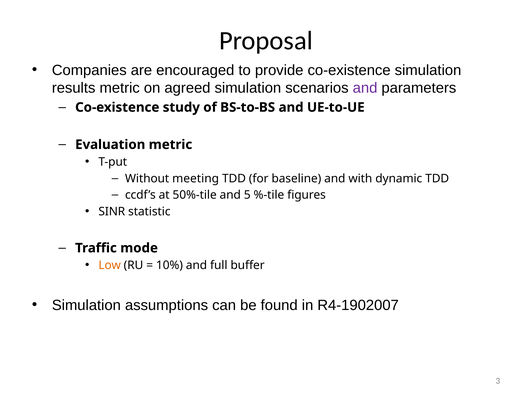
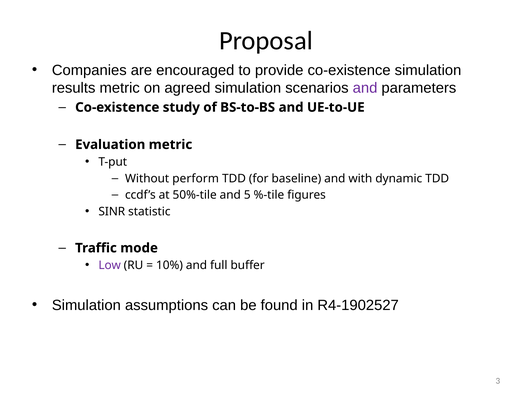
meeting: meeting -> perform (196, 178)
Low colour: orange -> purple (110, 265)
R4-1902007: R4-1902007 -> R4-1902527 (358, 305)
